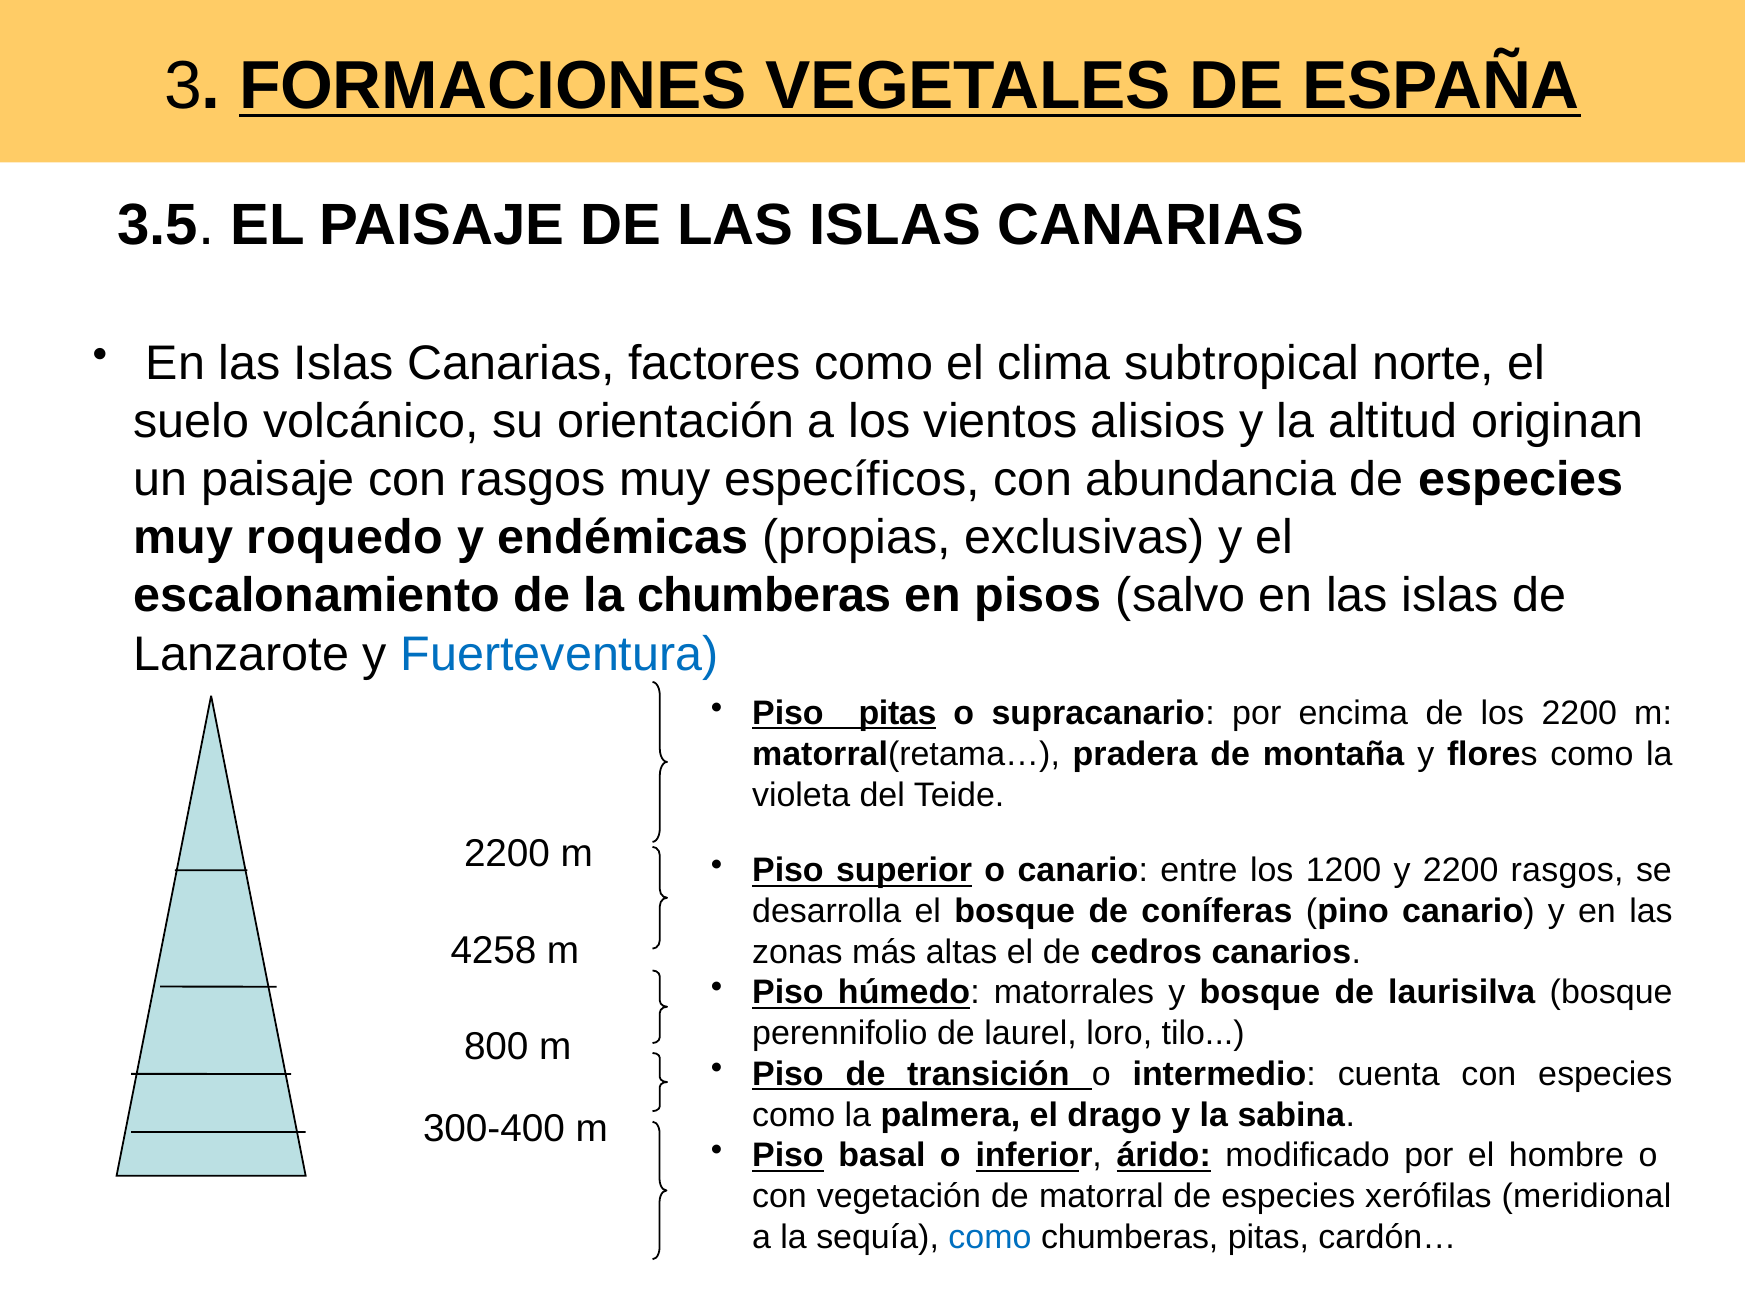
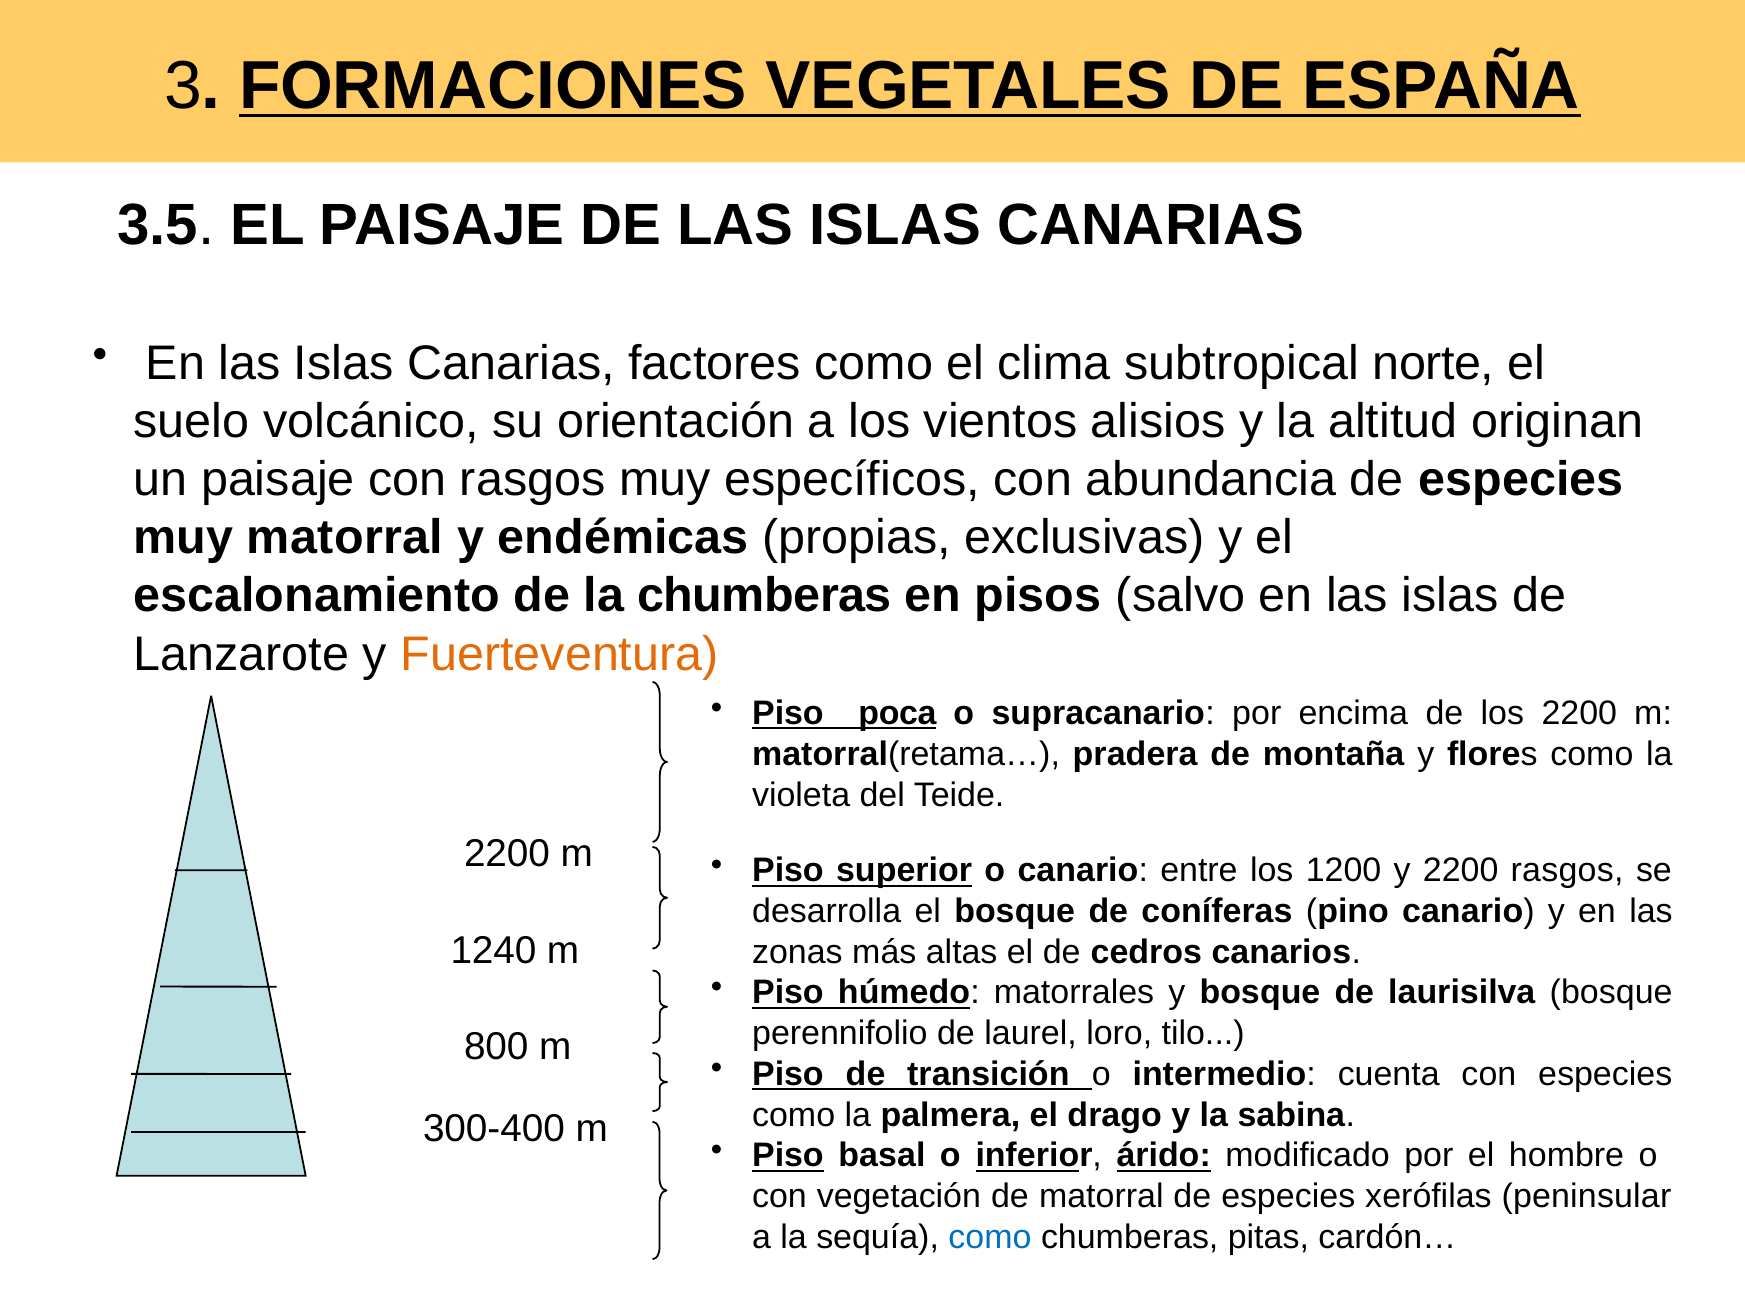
muy roquedo: roquedo -> matorral (345, 538)
Fuerteventura colour: blue -> orange (560, 654)
Piso pitas: pitas -> poca (897, 713)
4258: 4258 -> 1240 (493, 950)
meridional: meridional -> peninsular (1586, 1196)
